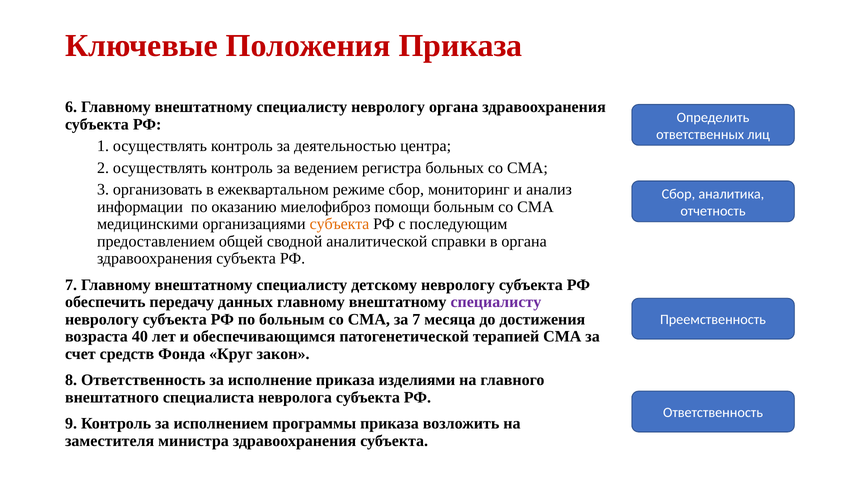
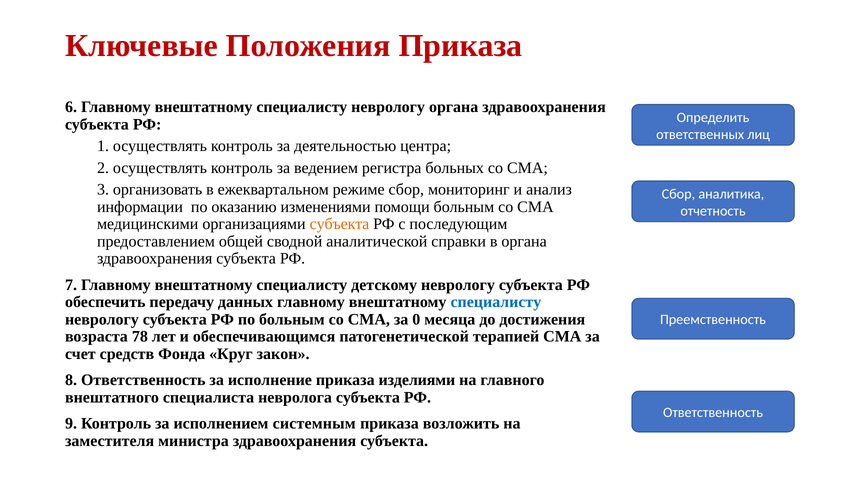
миелофиброз: миелофиброз -> изменениями (326, 207)
специалисту colour: purple -> blue (496, 302)
за 7: 7 -> 0 (416, 319)
40: 40 -> 78 (140, 337)
программы: программы -> системным (314, 423)
